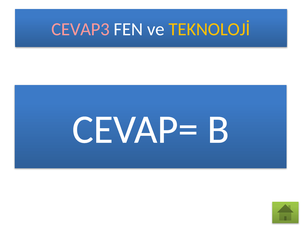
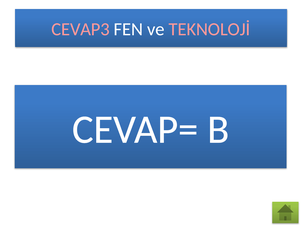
TEKNOLOJİ colour: yellow -> pink (210, 29)
